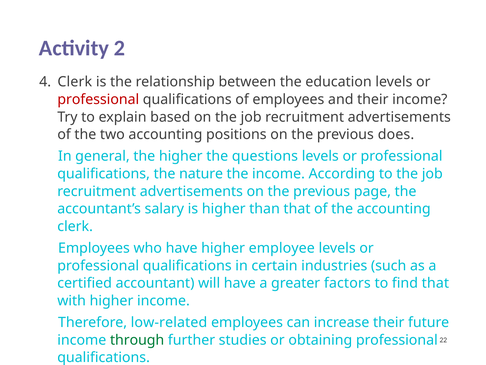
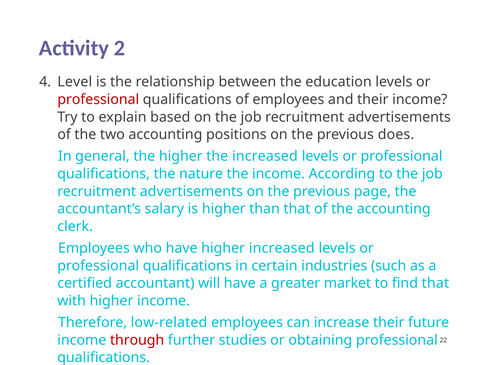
Clerk: Clerk -> Level (75, 82)
the questions: questions -> increased (265, 156)
higher employee: employee -> increased (282, 248)
factors: factors -> market (347, 283)
through colour: green -> red (137, 340)
